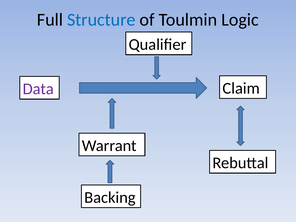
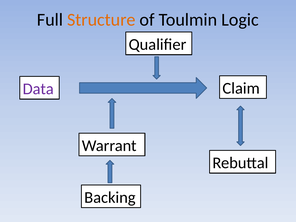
Structure colour: blue -> orange (101, 20)
